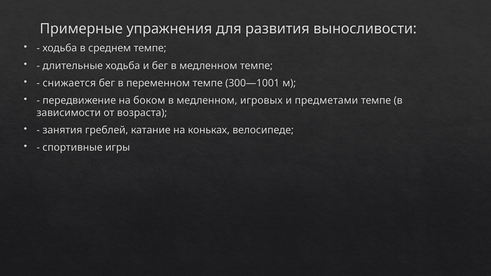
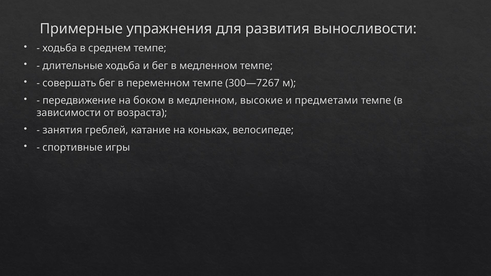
снижается: снижается -> совершать (69, 83)
300—1001: 300—1001 -> 300—7267 (252, 83)
игровых: игровых -> высокие (261, 100)
